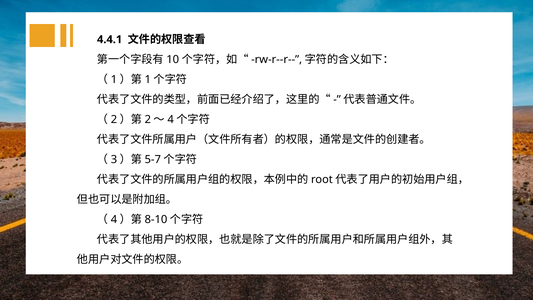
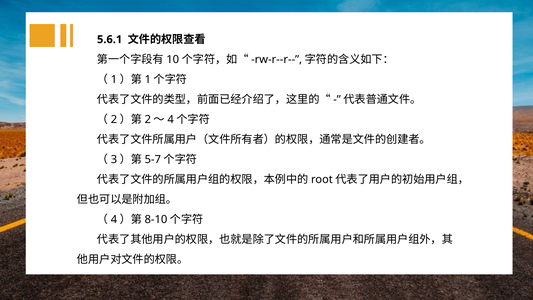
4.4.1: 4.4.1 -> 5.6.1 (110, 39)
